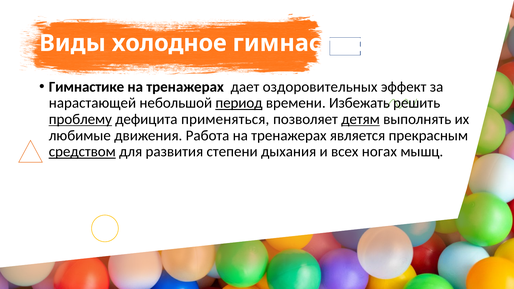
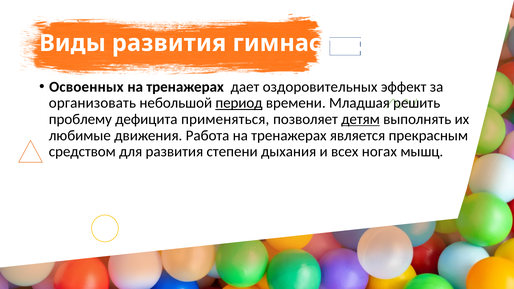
Виды холодное: холодное -> развития (169, 43)
Гимнастике: Гимнастике -> Освоенных (86, 87)
нарастающей: нарастающей -> организовать (92, 103)
Избежать: Избежать -> Младшая (359, 103)
проблему underline: present -> none (80, 119)
средством underline: present -> none (82, 152)
